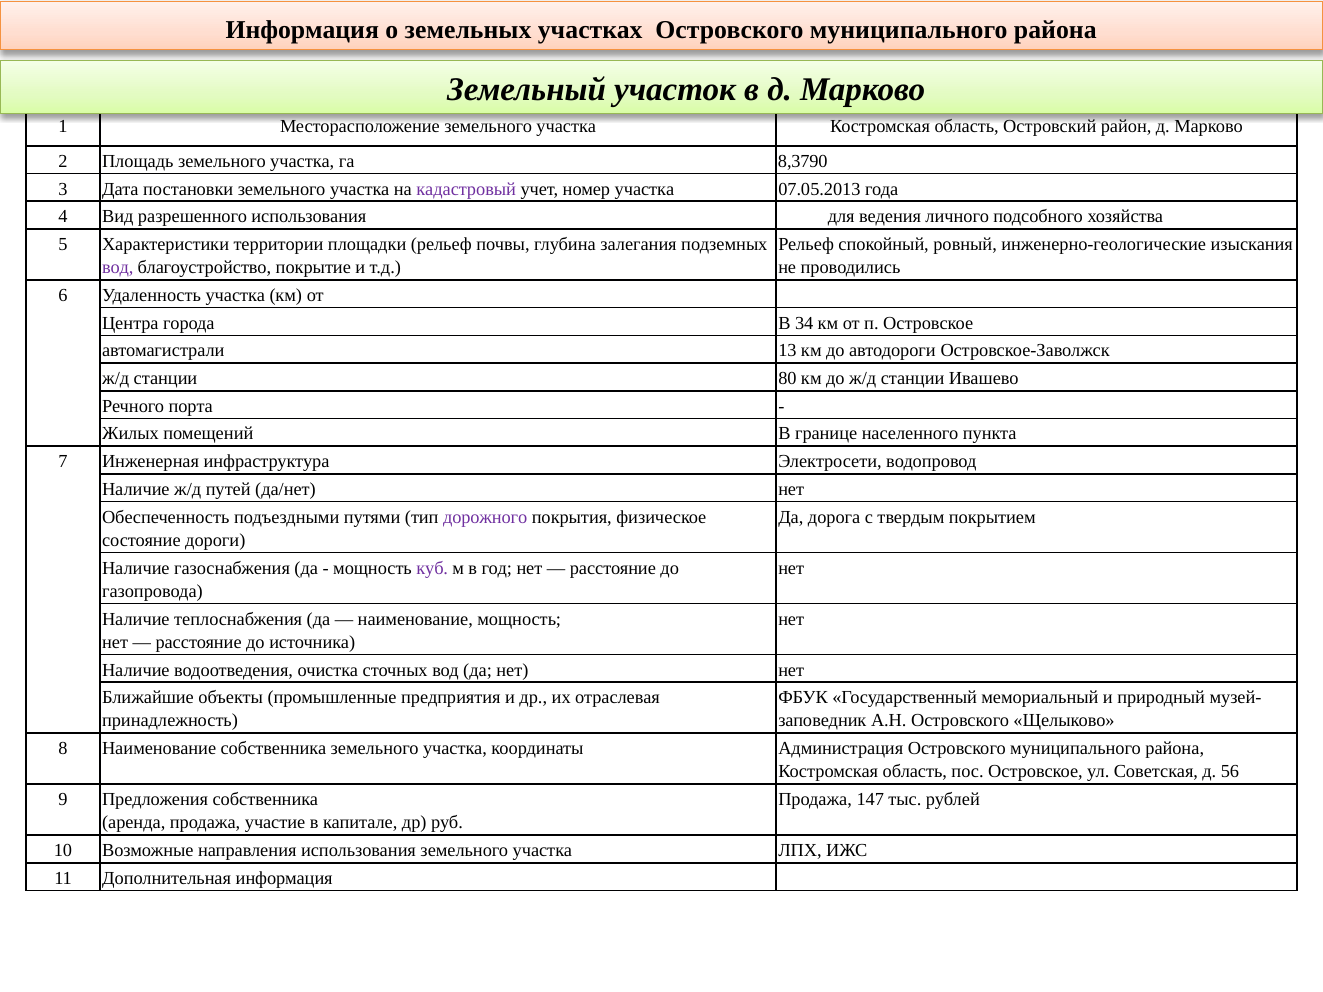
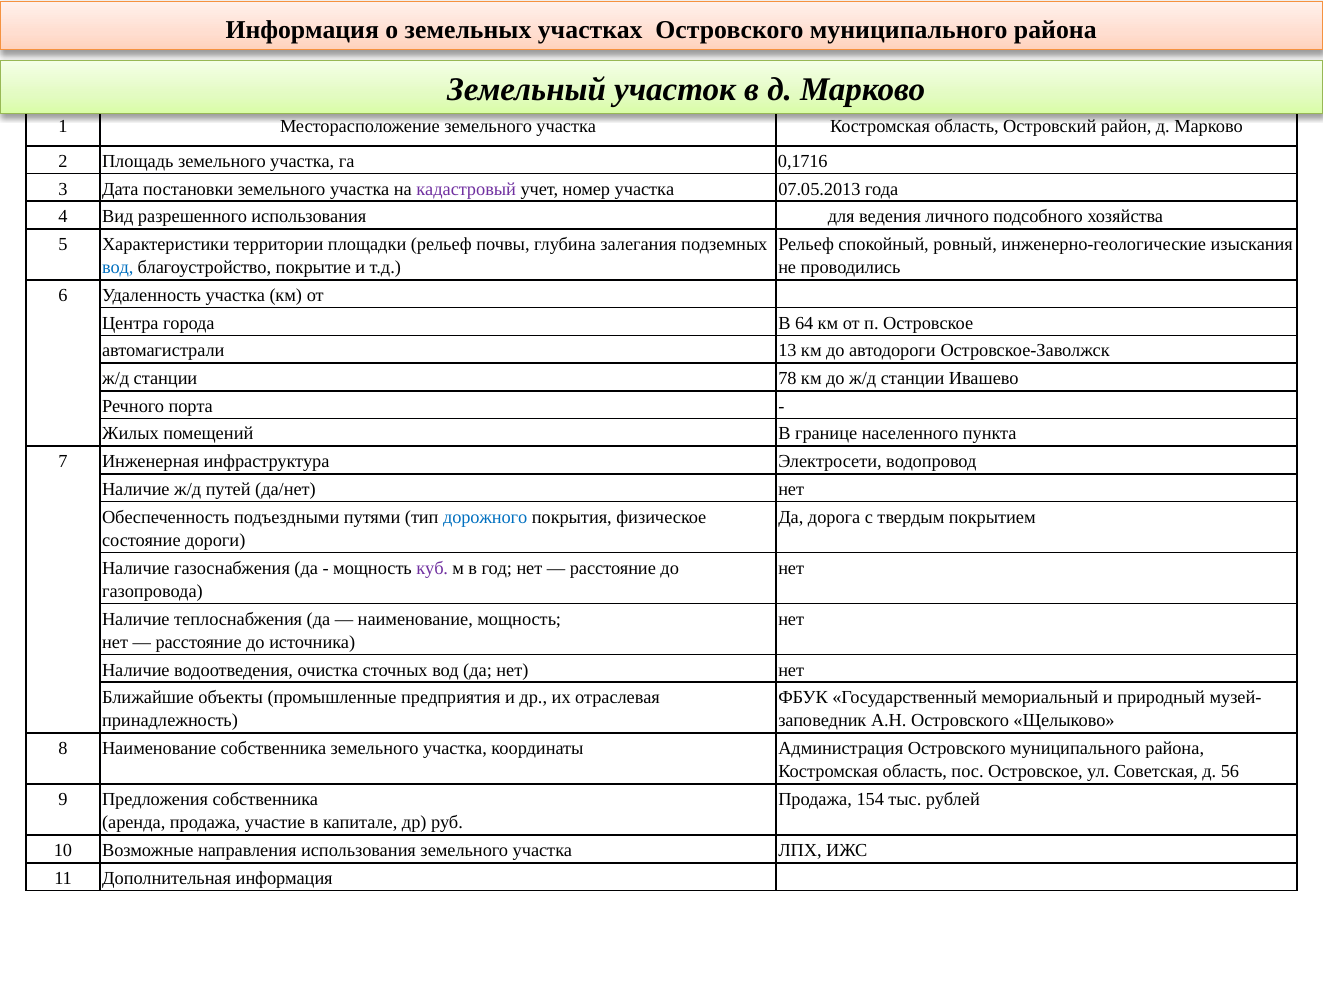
8,3790: 8,3790 -> 0,1716 (803, 161)
вод colour: purple -> blue (118, 268)
34: 34 -> 64 (804, 323)
80: 80 -> 78 (787, 379)
дорожного colour: purple -> blue (485, 517)
147: 147 -> 154 (870, 800)
